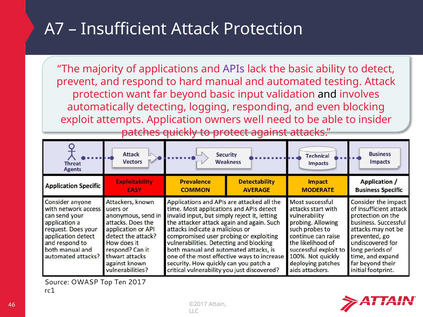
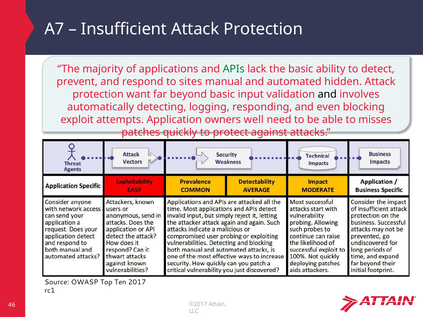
APIs colour: purple -> green (234, 69)
hard: hard -> sites (191, 82)
testing: testing -> hidden (343, 82)
insider: insider -> misses (375, 120)
